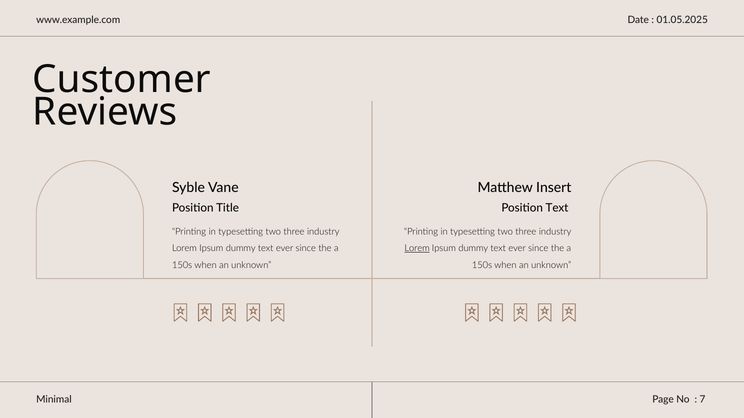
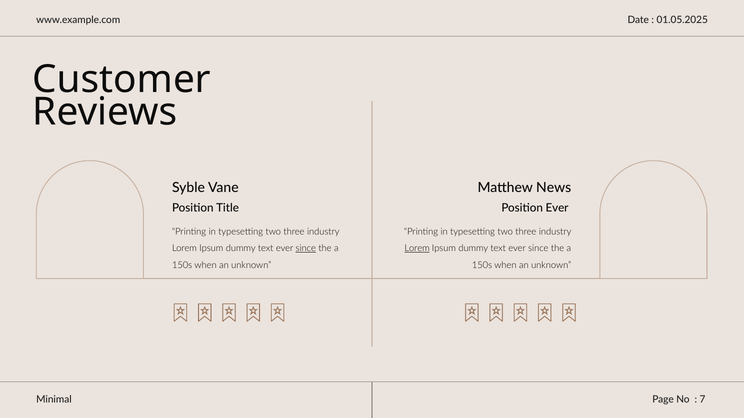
Insert: Insert -> News (554, 188)
Position Text: Text -> Ever (557, 208)
since underline: none -> present (306, 249)
